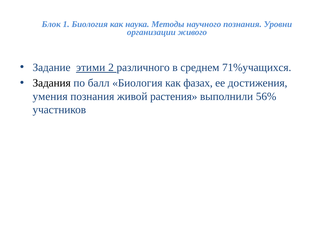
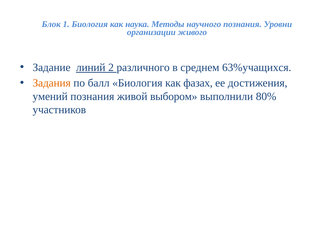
этими: этими -> линий (91, 68)
71%учащихся: 71%учащихся -> 63%учащихся (257, 68)
Задания colour: black -> orange (52, 83)
умения: умения -> умений (50, 97)
растения: растения -> выбором (174, 97)
56%: 56% -> 80% (266, 97)
